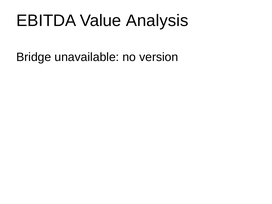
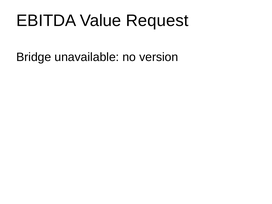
Analysis: Analysis -> Request (157, 21)
